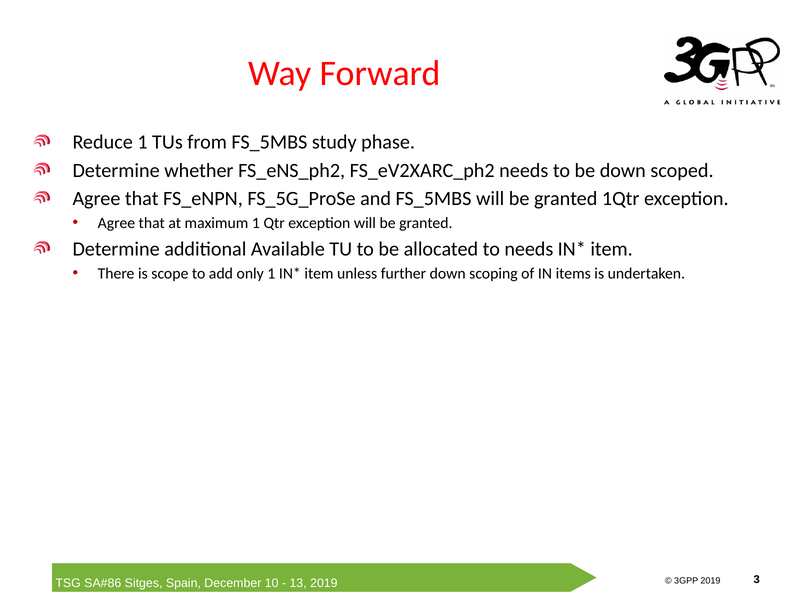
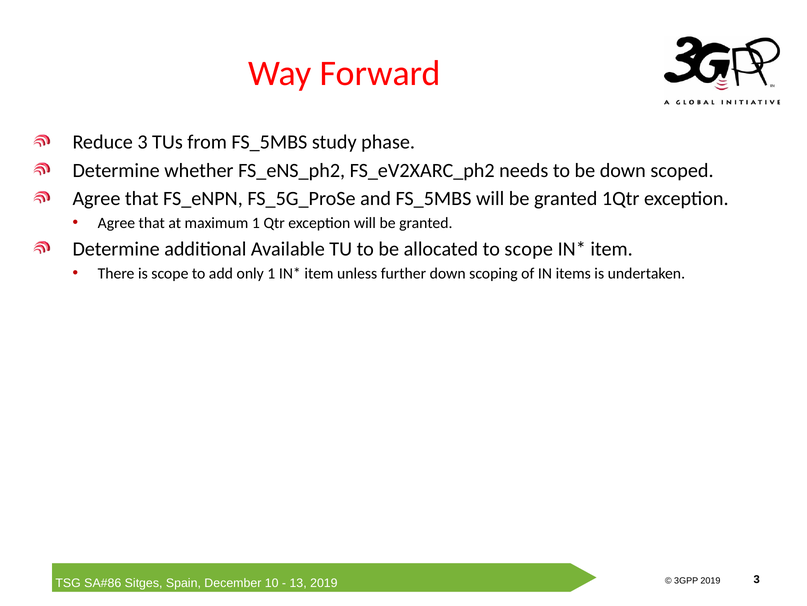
Reduce 1: 1 -> 3 (143, 142)
to needs: needs -> scope (529, 249)
